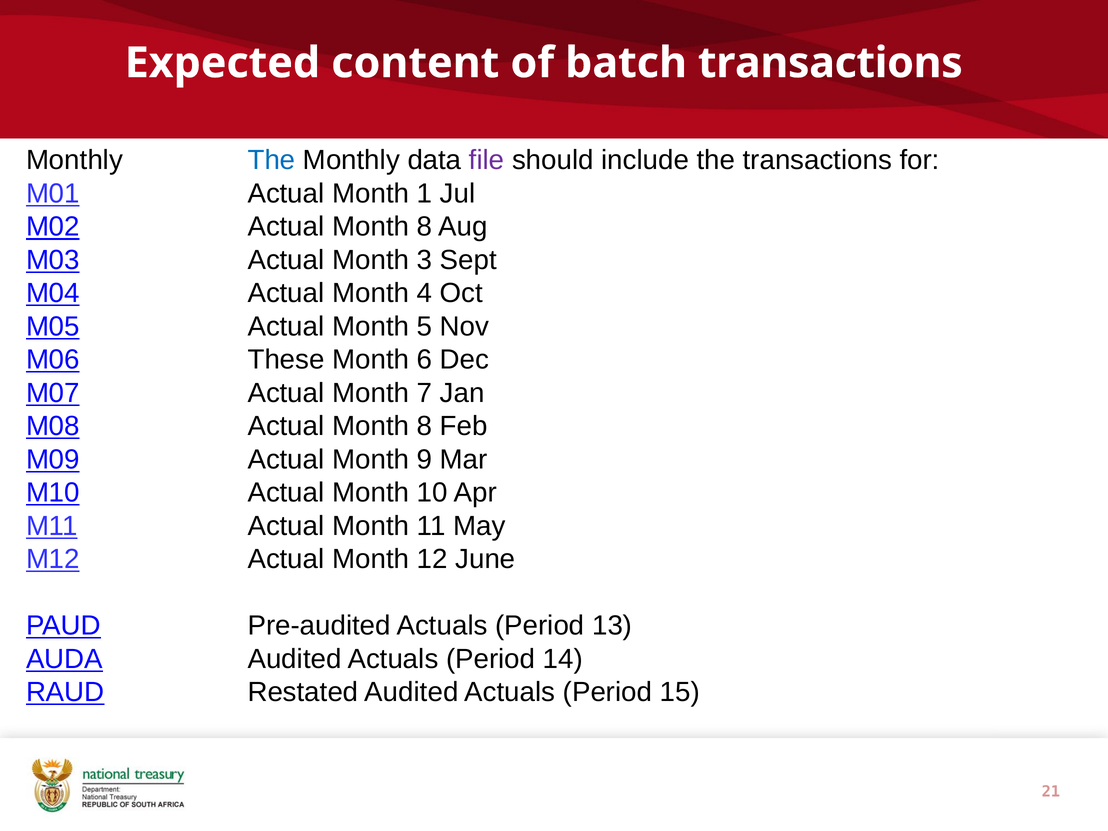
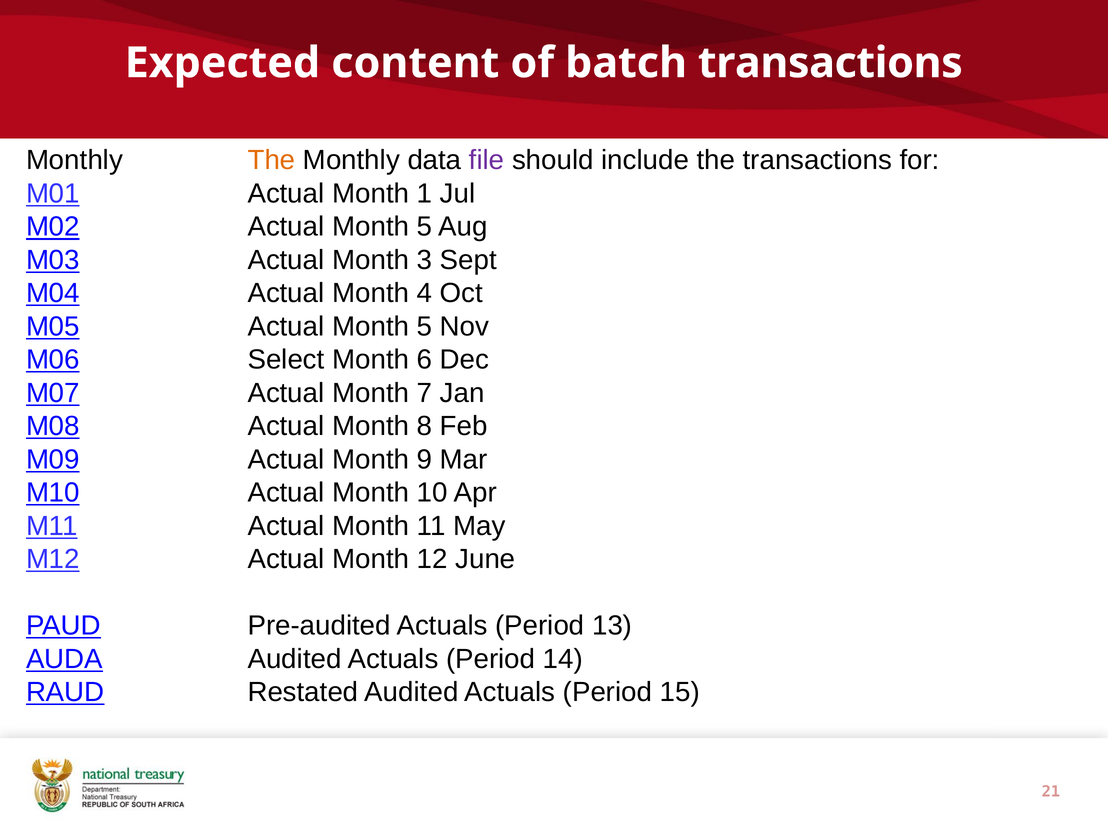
The colour: blue -> orange (271, 160)
M02 Actual Month 8: 8 -> 5 (425, 227)
These: These -> Select (286, 360)
